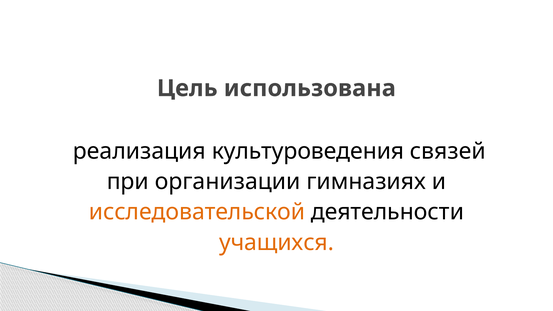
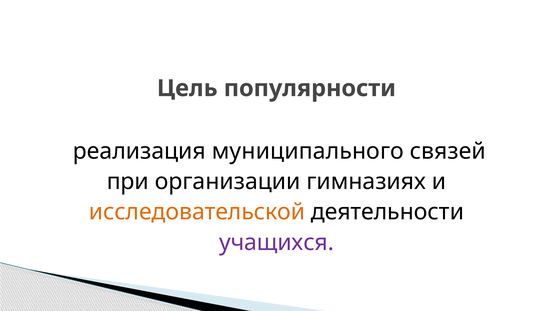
использована: использована -> популярности (310, 88)
культуроведения: культуроведения -> муниципального (308, 151)
учащихся colour: orange -> purple (277, 242)
